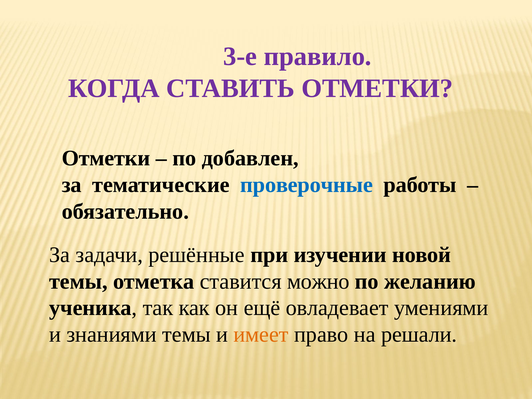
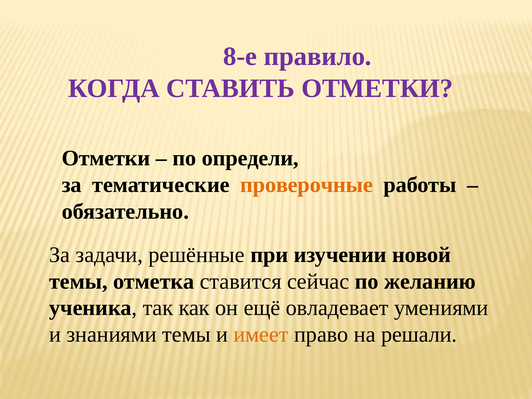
3-е: 3-е -> 8-е (240, 57)
добавлен: добавлен -> определи (250, 158)
проверочные colour: blue -> orange (307, 185)
можно: можно -> сейчас (318, 281)
